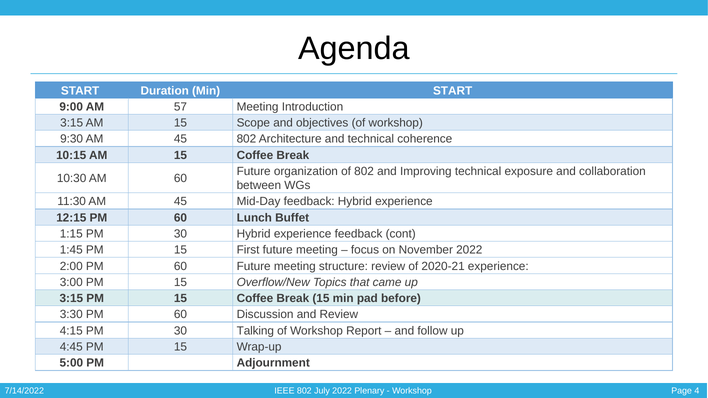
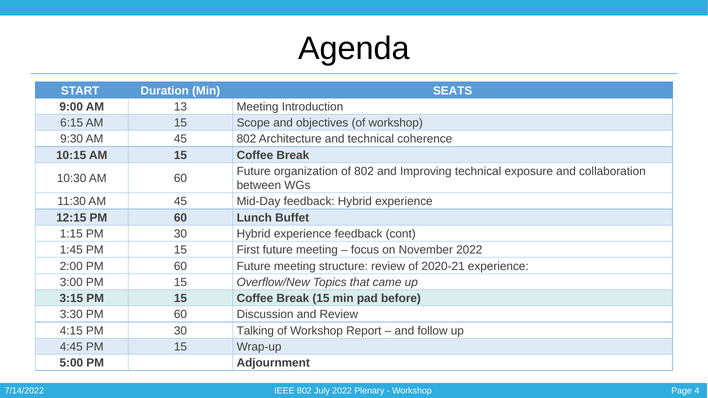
Min START: START -> SEATS (453, 91)
57: 57 -> 13 (180, 107)
3:15: 3:15 -> 6:15 (72, 123)
